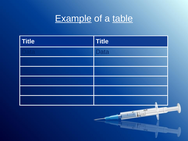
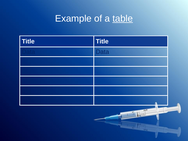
Example underline: present -> none (73, 19)
